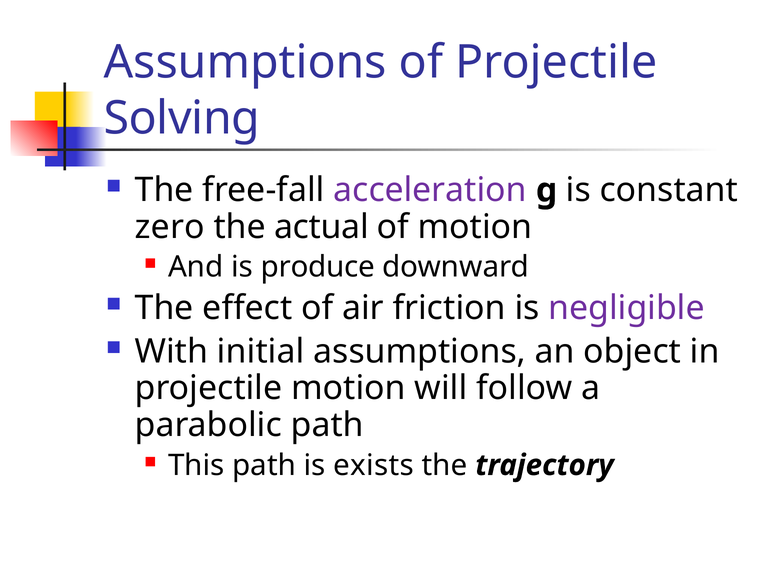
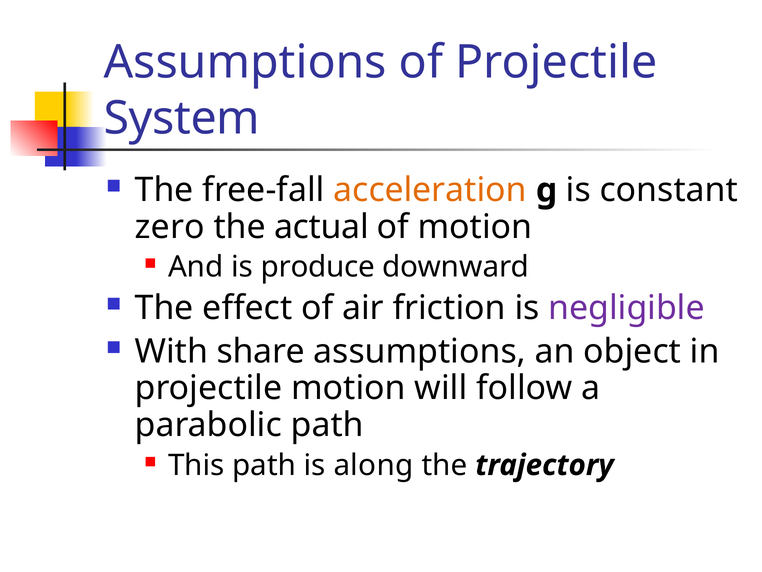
Solving: Solving -> System (182, 118)
acceleration colour: purple -> orange (430, 190)
initial: initial -> share (261, 351)
exists: exists -> along (374, 465)
